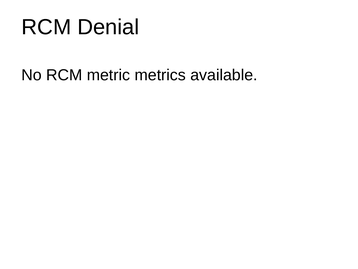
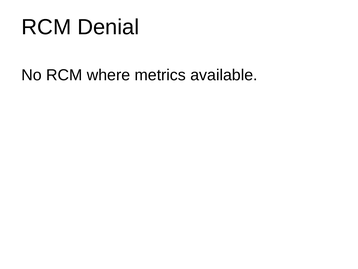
metric: metric -> where (109, 75)
